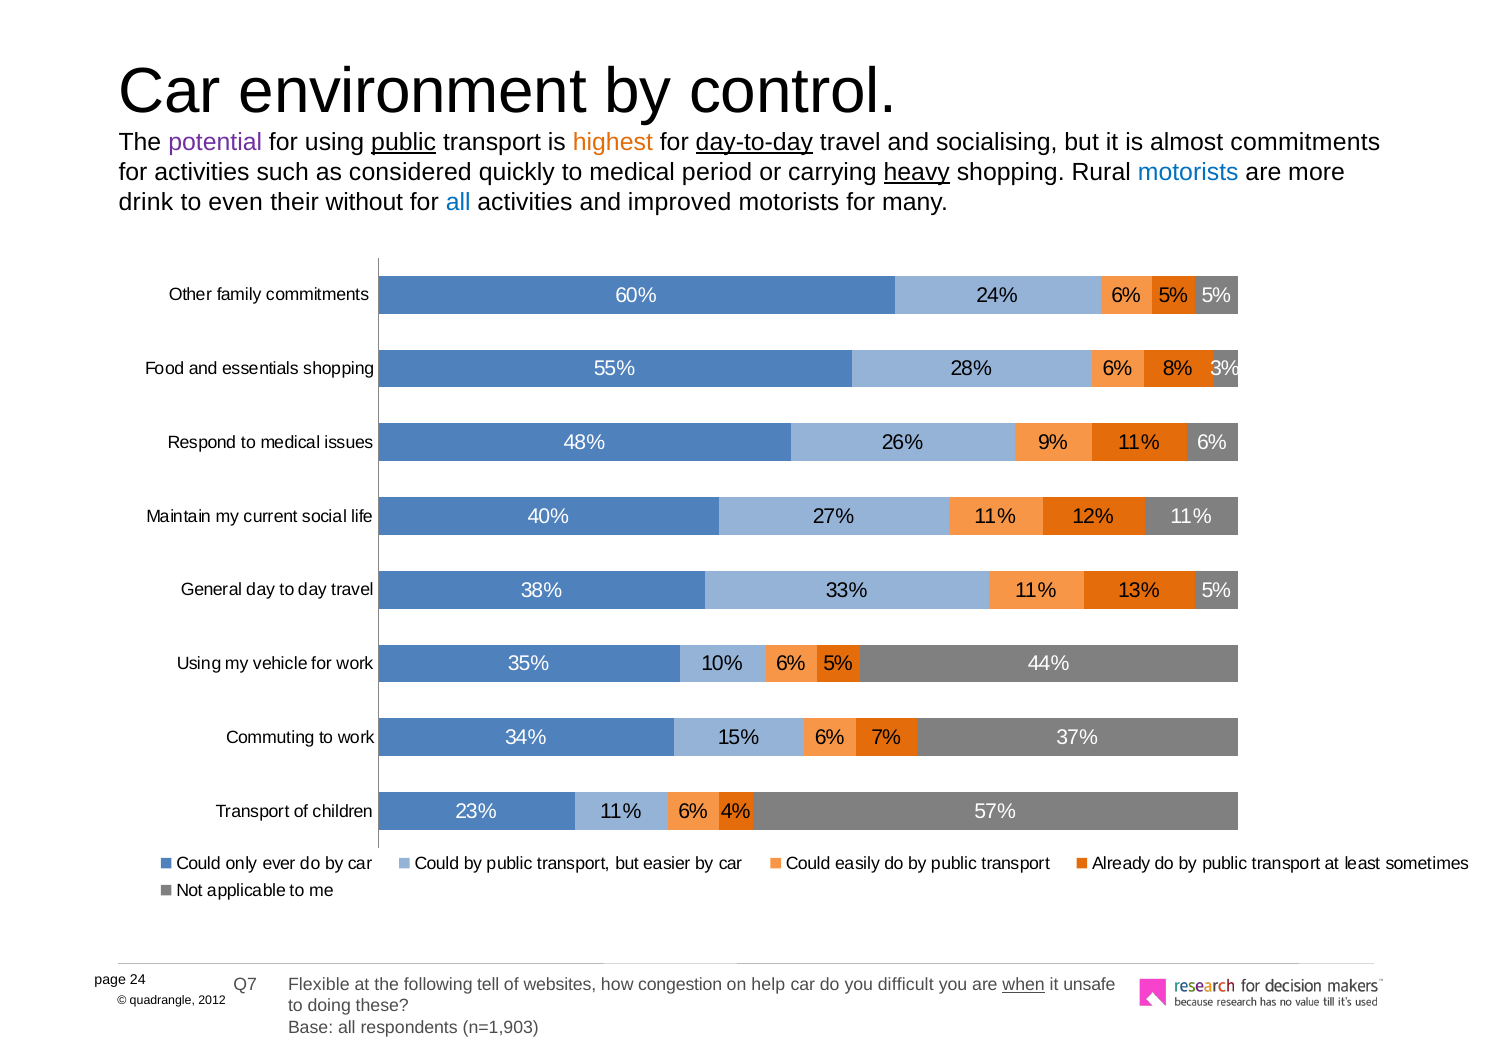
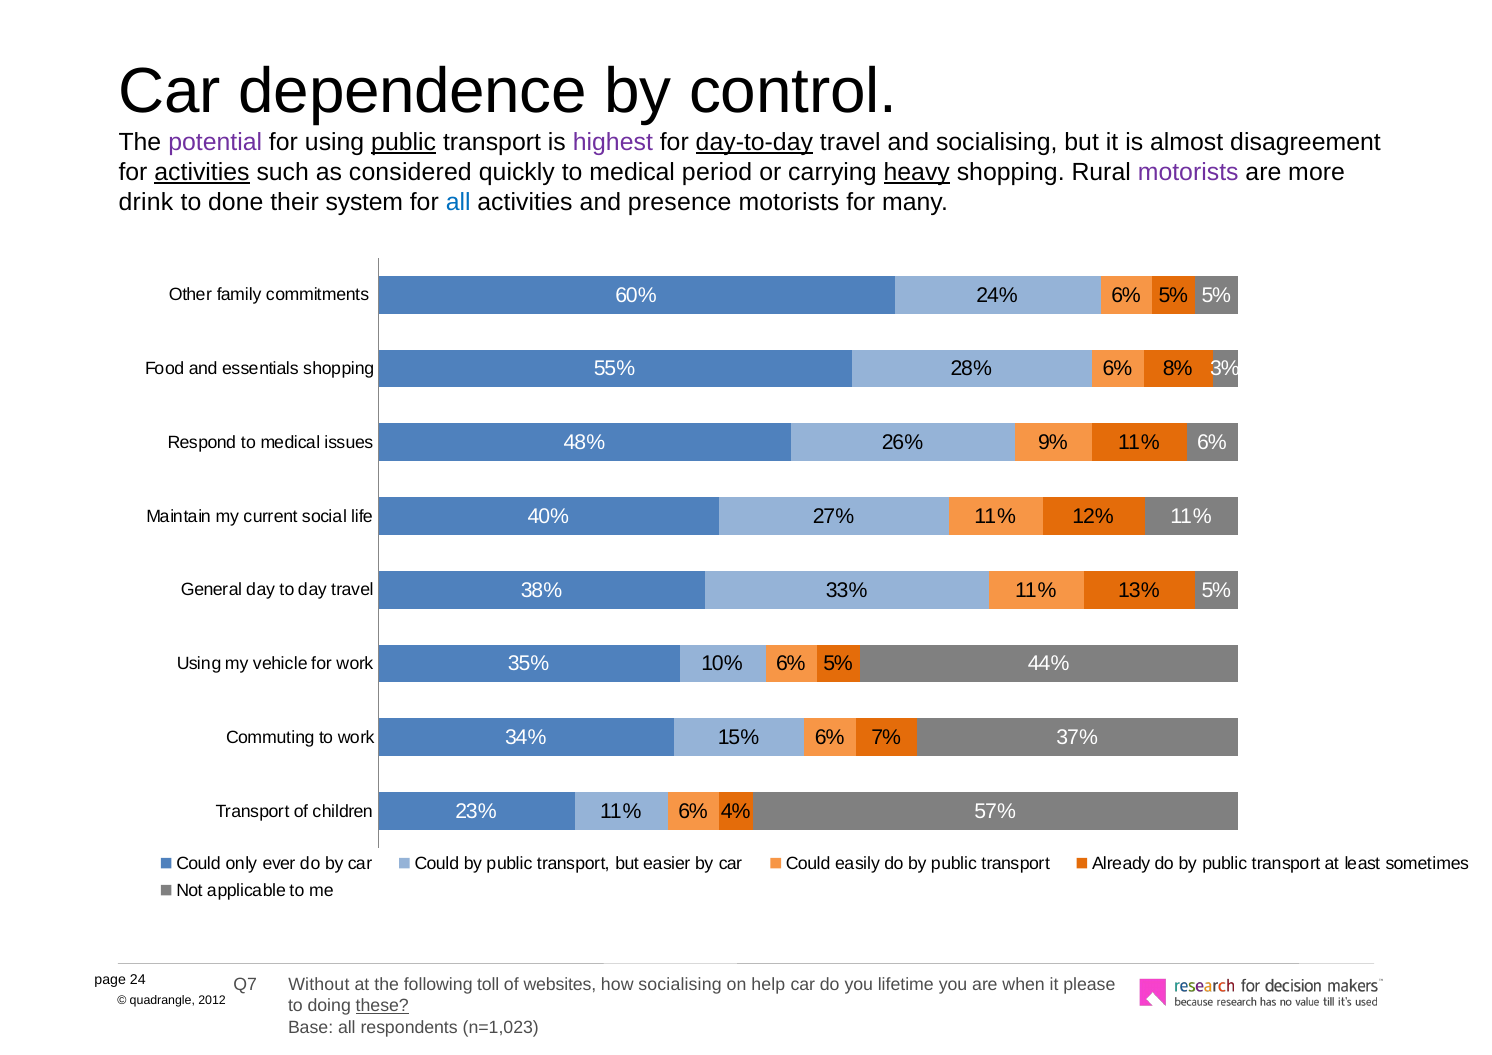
environment: environment -> dependence (413, 92)
highest colour: orange -> purple (613, 142)
almost commitments: commitments -> disagreement (1306, 142)
activities underline: none -> present (202, 172)
motorists colour: blue -> purple (1188, 172)
even: even -> done (236, 202)
without: without -> system (364, 202)
improved: improved -> presence (680, 202)
Flexible: Flexible -> Without (319, 985)
tell: tell -> toll (488, 985)
how congestion: congestion -> socialising (680, 985)
difficult: difficult -> lifetime (906, 985)
when underline: present -> none (1024, 985)
unsafe: unsafe -> please (1089, 985)
these underline: none -> present (382, 1007)
n=1,903: n=1,903 -> n=1,023 (501, 1028)
